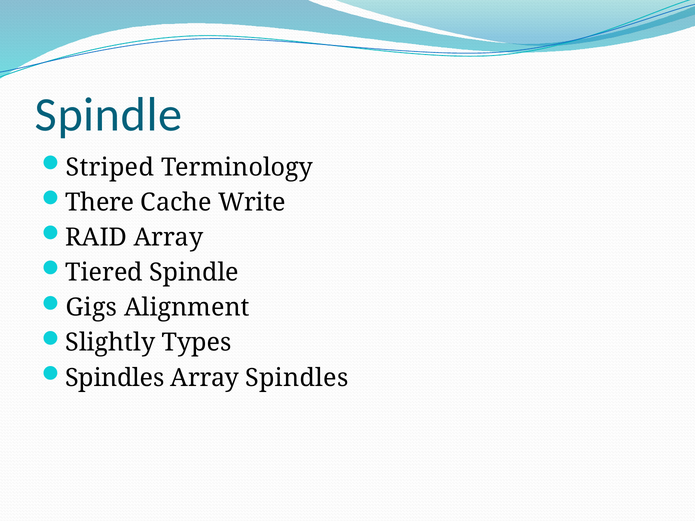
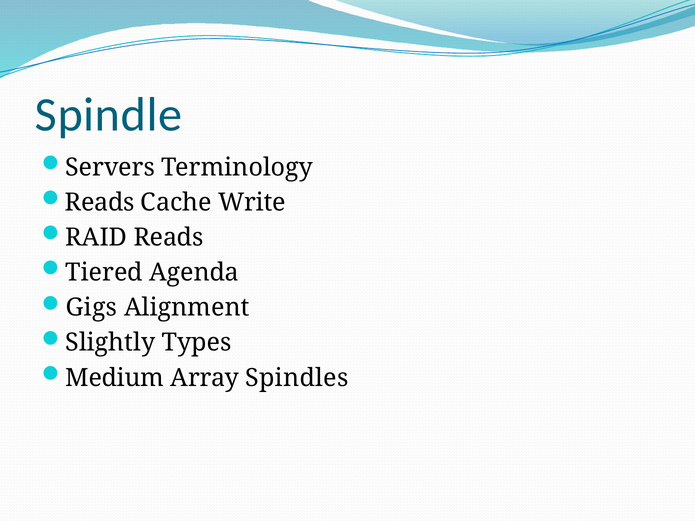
Striped: Striped -> Servers (110, 167)
There: There -> Reads (100, 202)
RAID Array: Array -> Reads (168, 238)
Tiered Spindle: Spindle -> Agenda (194, 273)
Spindles: Spindles -> Medium (115, 378)
